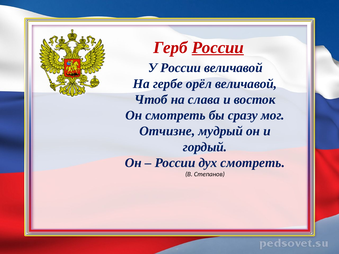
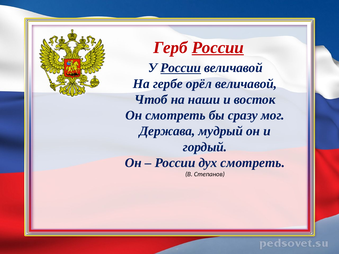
России underline: none -> present (181, 68)
слава: слава -> наши (204, 100)
Отчизне: Отчизне -> Держава (167, 131)
